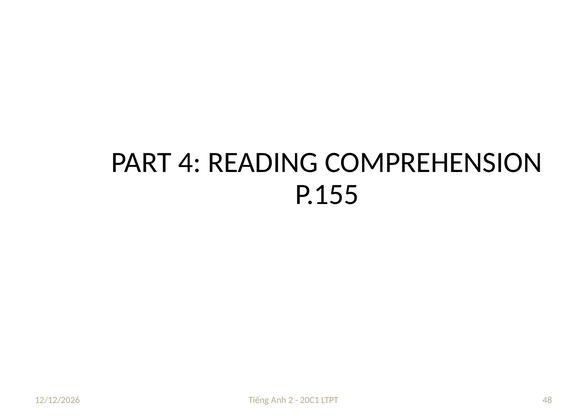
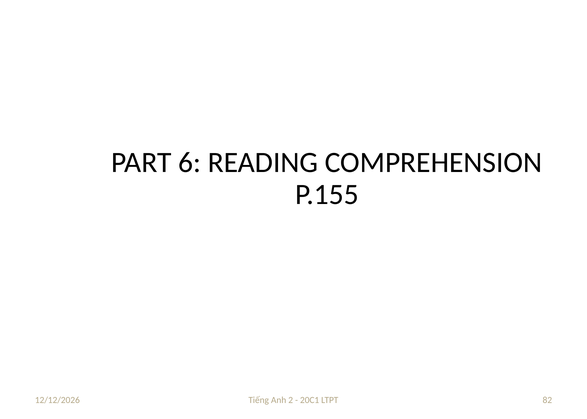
4: 4 -> 6 (190, 163)
48: 48 -> 82 (547, 400)
